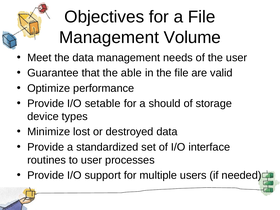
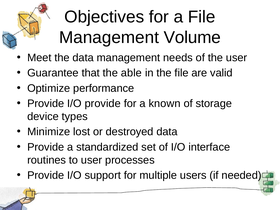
I/O setable: setable -> provide (103, 103)
should: should -> known (165, 103)
